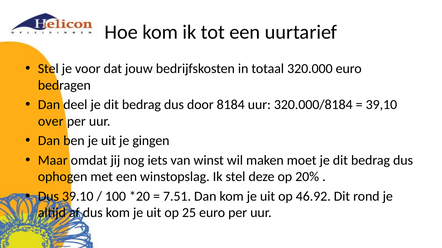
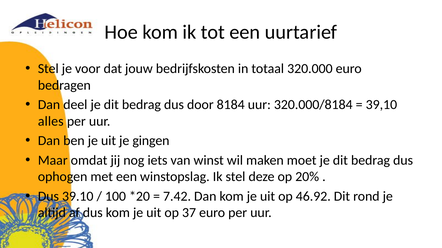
over: over -> alles (51, 122)
7.51: 7.51 -> 7.42 (177, 197)
25: 25 -> 37 (189, 213)
